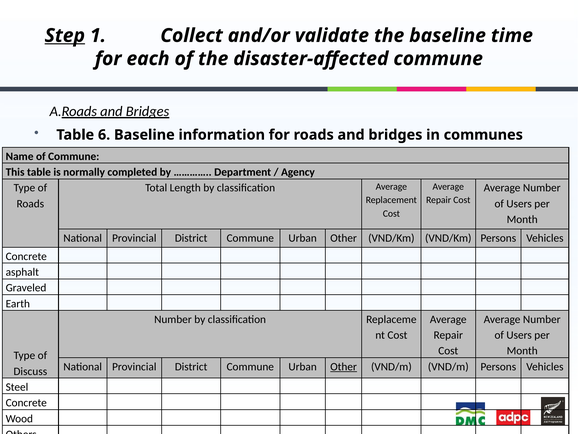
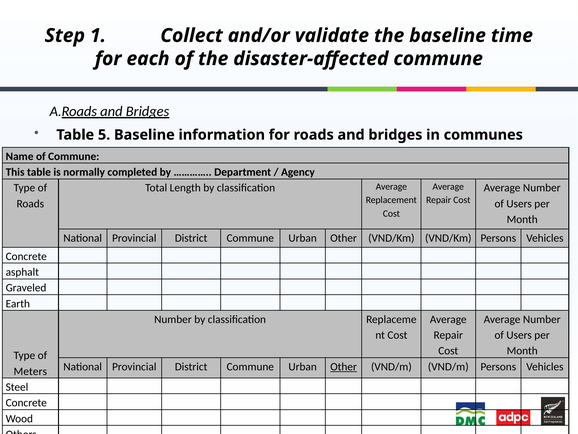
Step underline: present -> none (65, 36)
6: 6 -> 5 (104, 135)
Discuss: Discuss -> Meters (30, 371)
